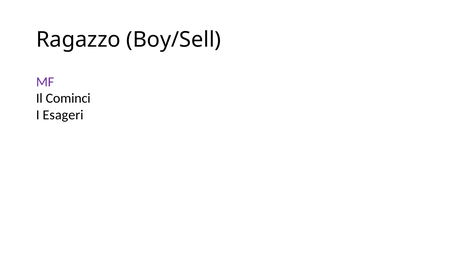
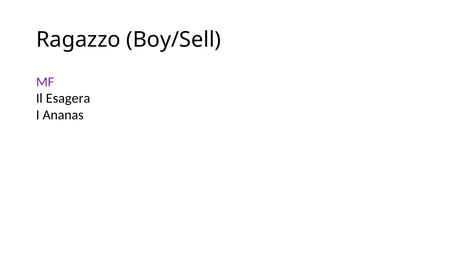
Cominci: Cominci -> Esagera (68, 98)
Esageri: Esageri -> Ananas (63, 115)
